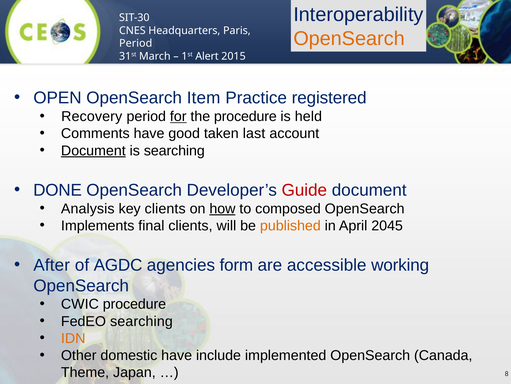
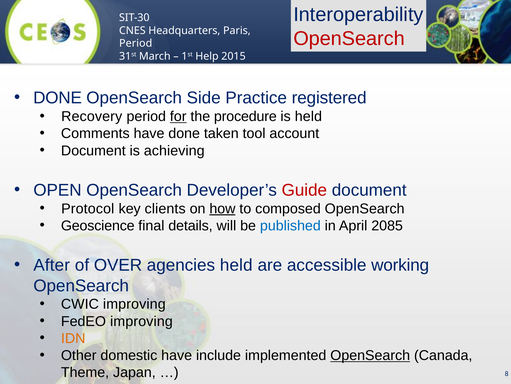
OpenSearch colour: orange -> red (349, 38)
Alert: Alert -> Help (207, 56)
OPEN: OPEN -> DONE (58, 98)
Item: Item -> Side (204, 98)
have good: good -> done (184, 133)
last: last -> tool (254, 133)
Document underline: present -> none (93, 150)
is searching: searching -> achieving (174, 150)
DONE: DONE -> OPEN (57, 190)
Analysis: Analysis -> Protocol (88, 208)
Implements: Implements -> Geoscience (98, 225)
final clients: clients -> details (190, 225)
published colour: orange -> blue (290, 225)
2045: 2045 -> 2085 (387, 225)
AGDC: AGDC -> OVER (118, 265)
agencies form: form -> held (236, 265)
CWIC procedure: procedure -> improving (134, 304)
FedEO searching: searching -> improving (141, 321)
OpenSearch underline: none -> present (370, 355)
